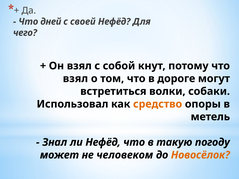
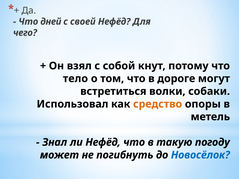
взял: взял -> тело (75, 79)
человеком: человеком -> погибнуть (125, 155)
Новосёлок colour: orange -> blue (200, 155)
